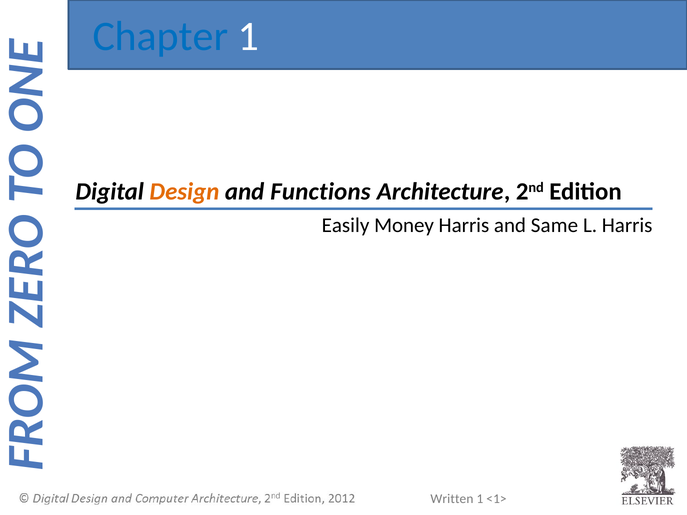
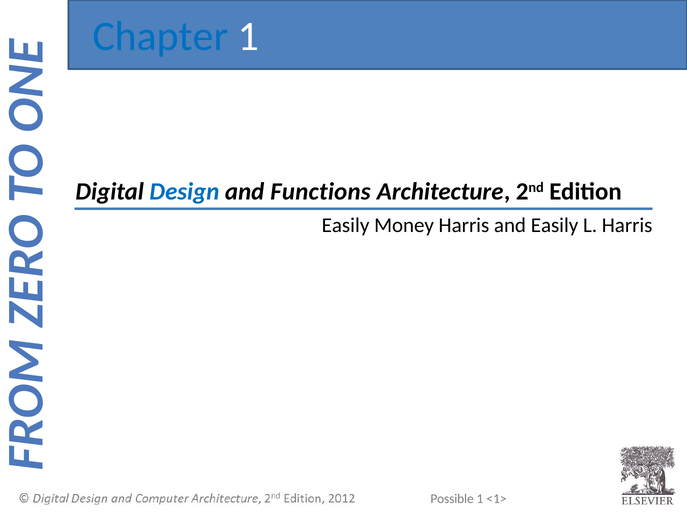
Design colour: orange -> blue (184, 192)
and Same: Same -> Easily (555, 226)
Written: Written -> Possible (452, 499)
